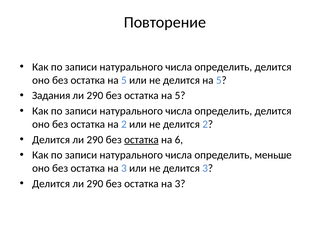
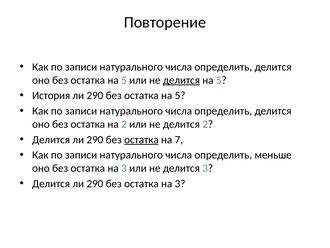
делится underline: none -> present (181, 80)
Задания: Задания -> История (51, 95)
6: 6 -> 7 (179, 139)
